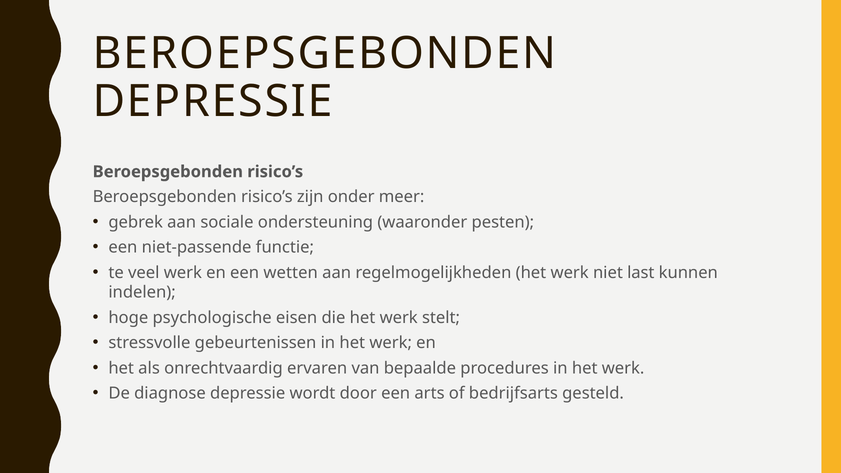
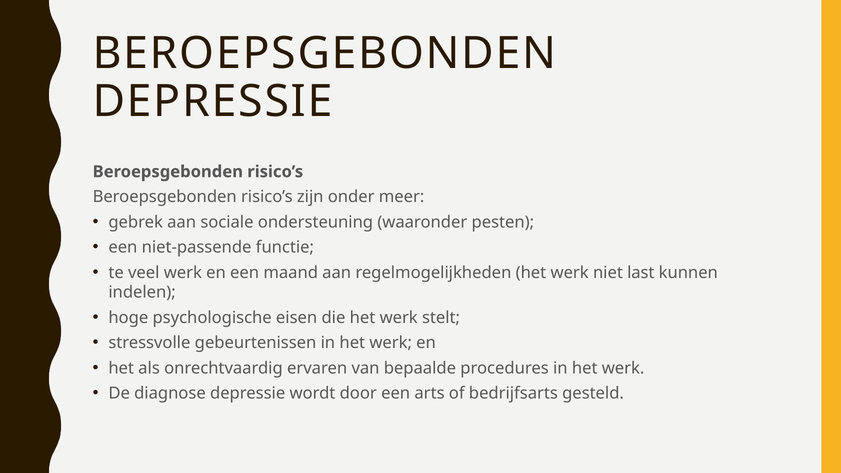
wetten: wetten -> maand (291, 273)
